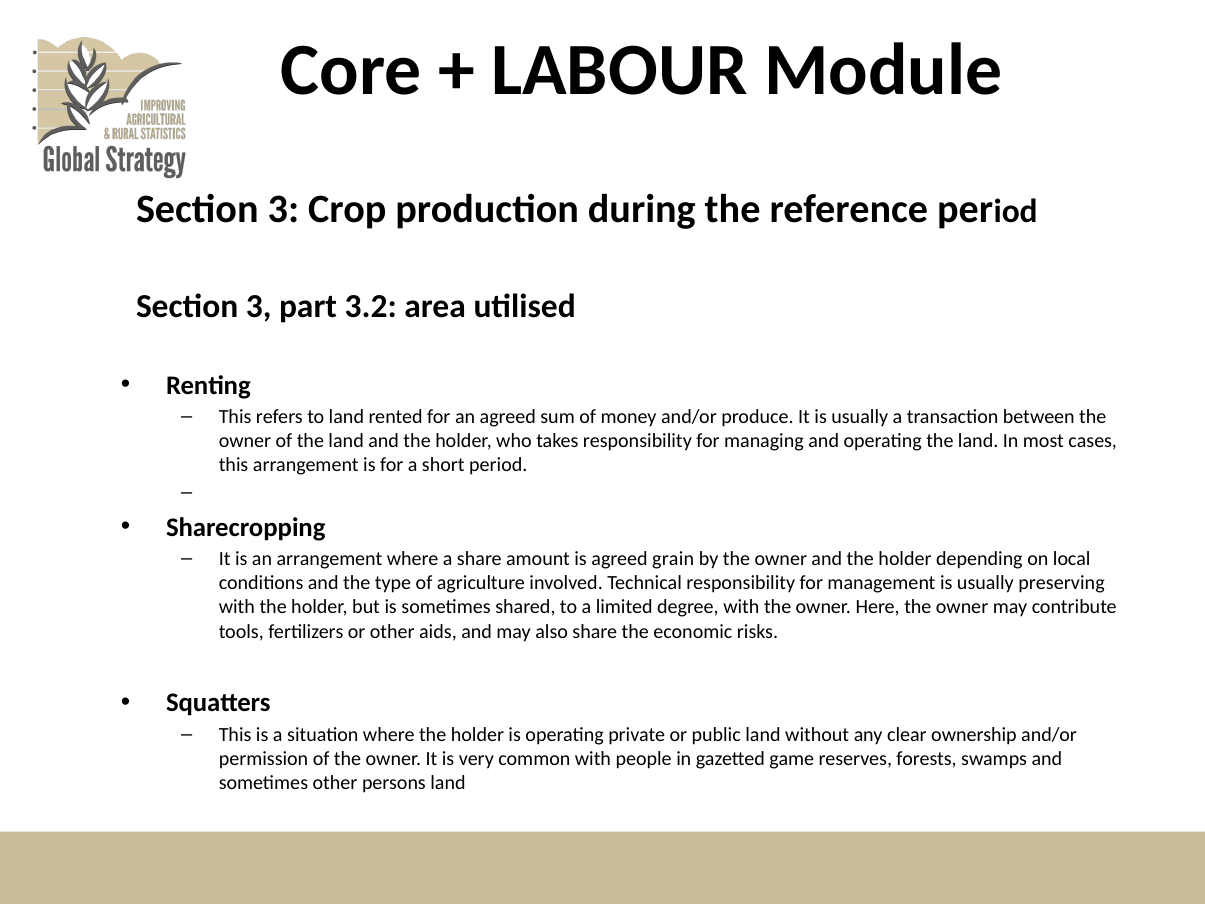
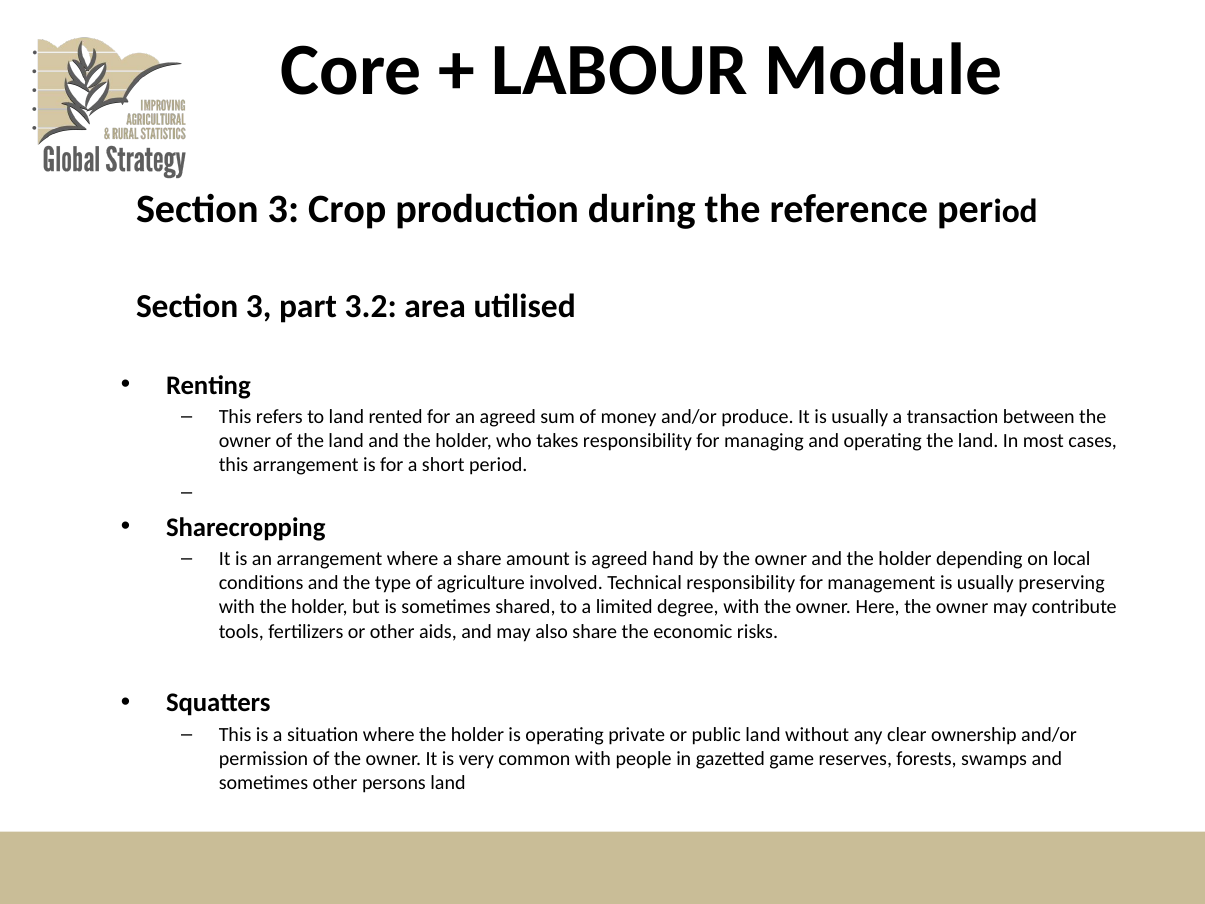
grain: grain -> hand (673, 559)
